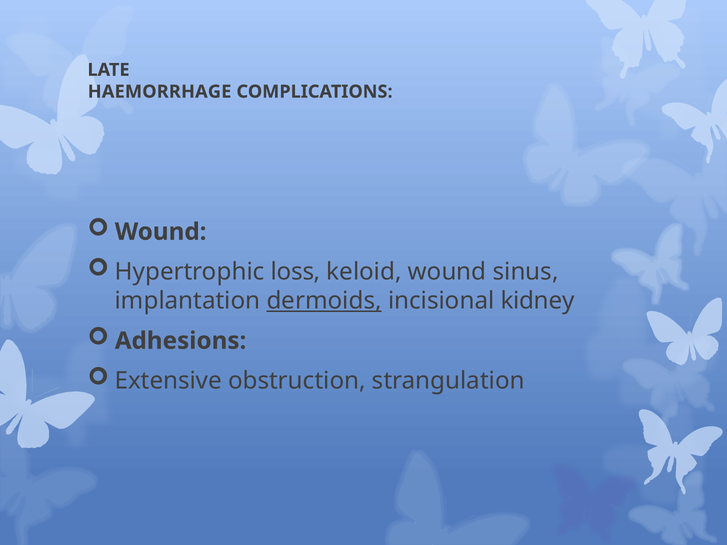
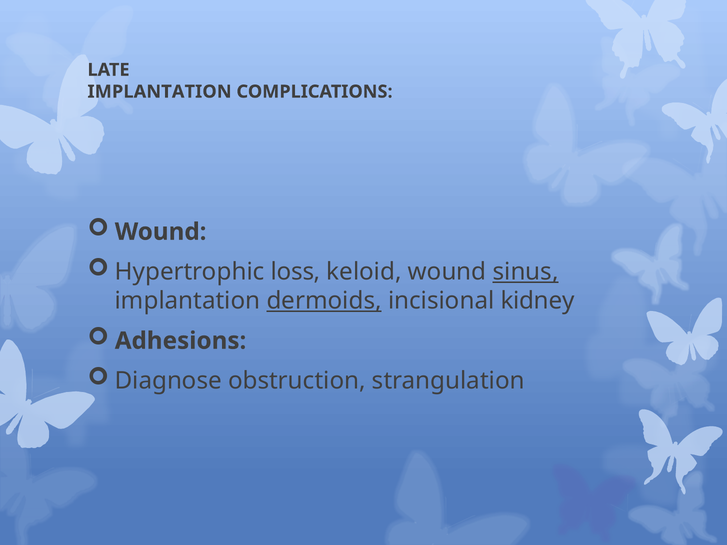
HAEMORRHAGE: HAEMORRHAGE -> IMPLANTATION (160, 92)
sinus underline: none -> present (526, 272)
Extensive: Extensive -> Diagnose (168, 381)
